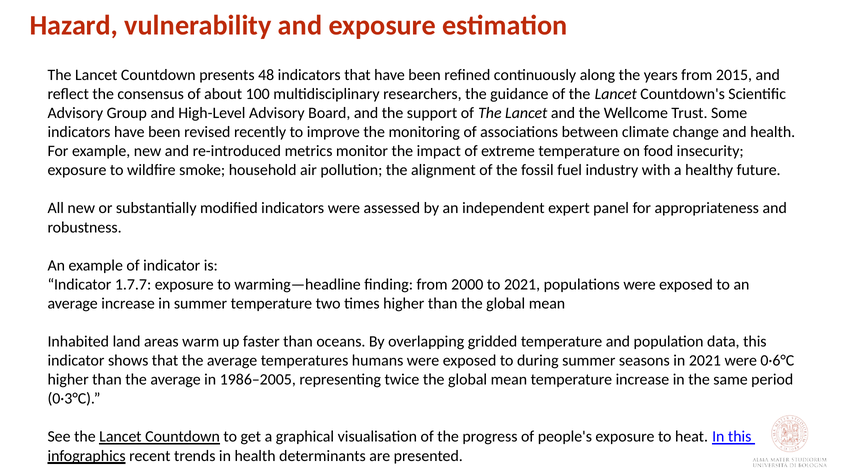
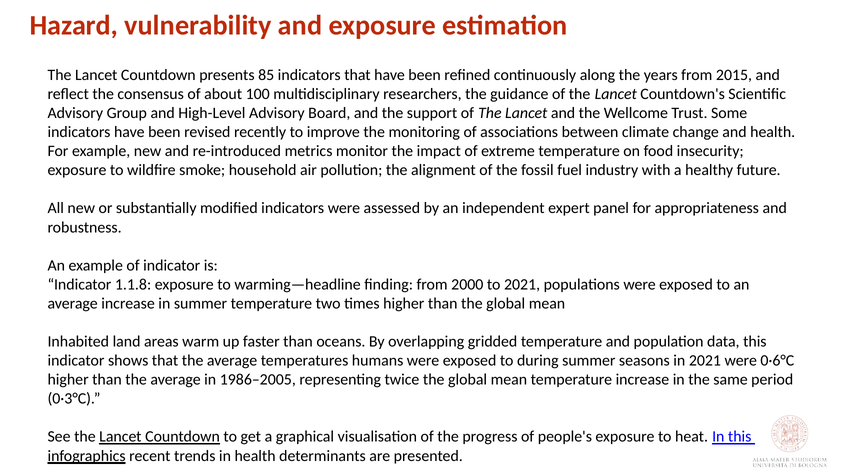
48: 48 -> 85 (266, 75)
1.7.7: 1.7.7 -> 1.1.8 (133, 284)
